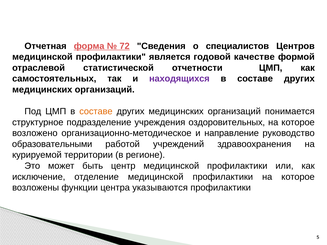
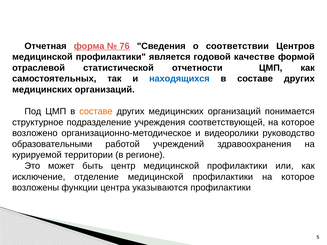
72: 72 -> 76 (125, 46)
специалистов: специалистов -> соответствии (237, 46)
находящихся colour: purple -> blue (179, 79)
оздоровительных: оздоровительных -> соответствующей (227, 122)
направление: направление -> видеоролики (232, 133)
